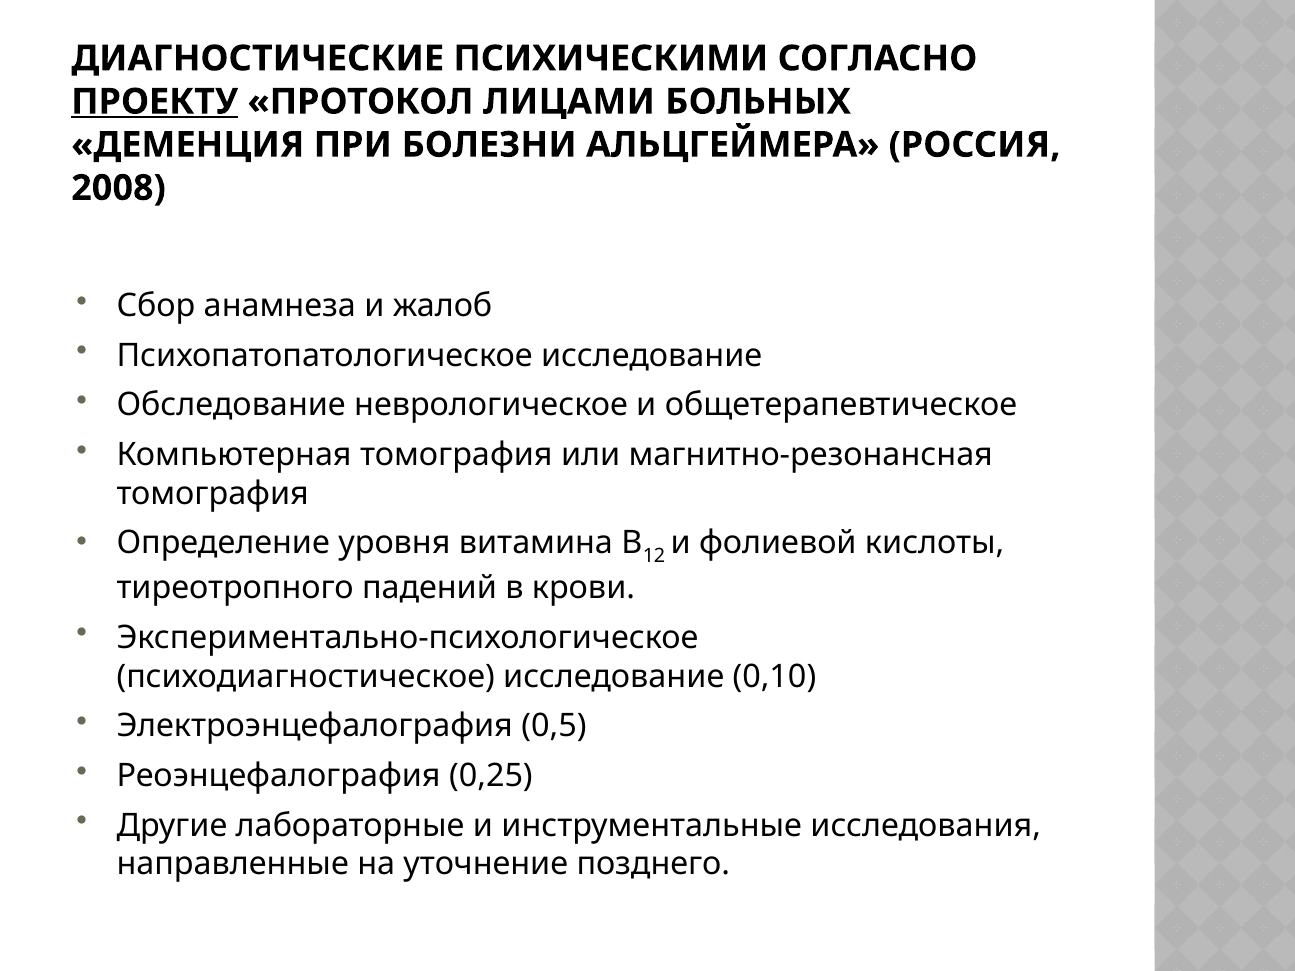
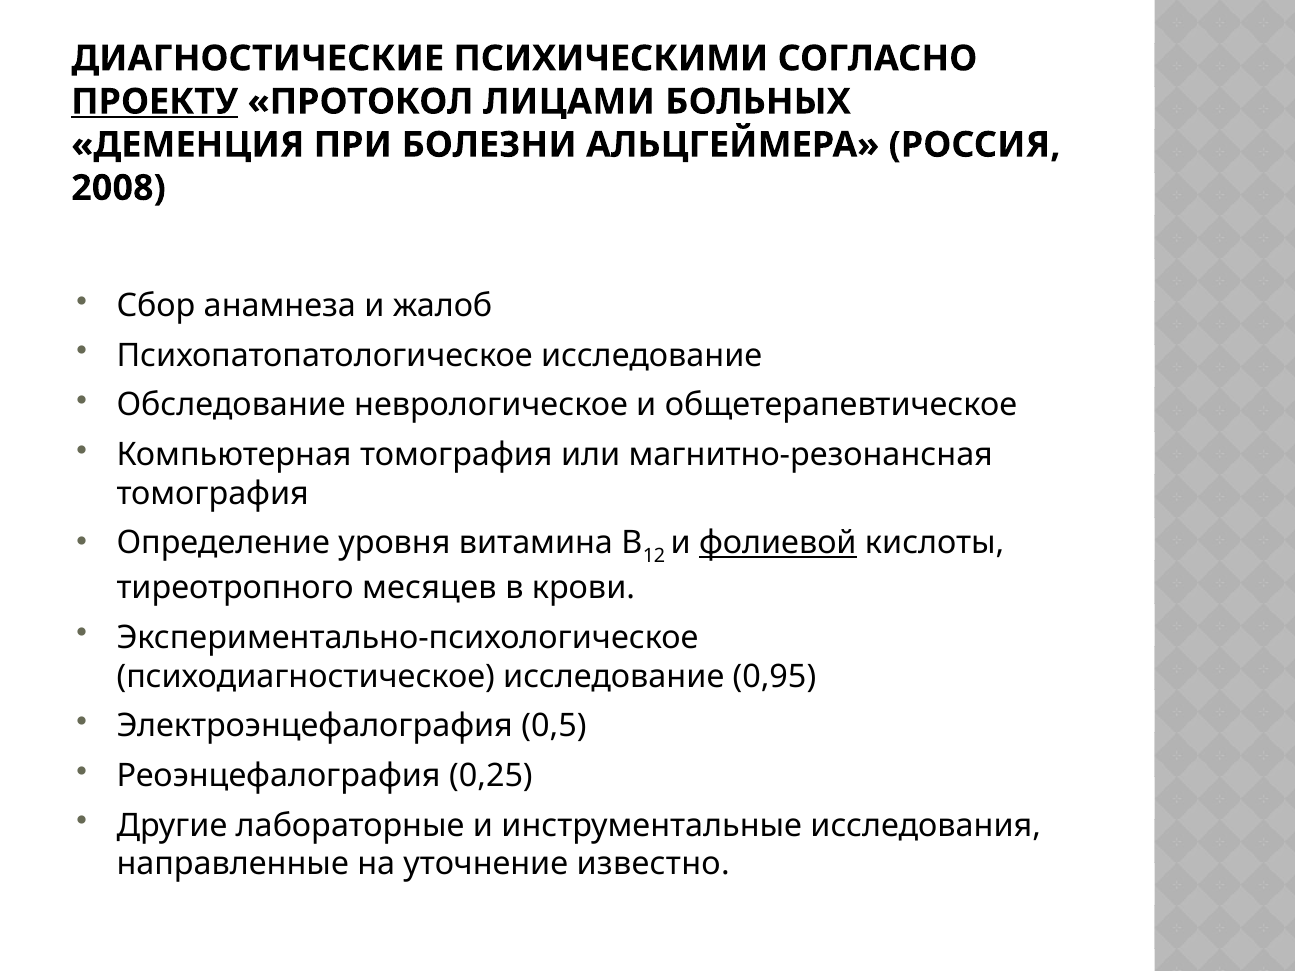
фолиевой underline: none -> present (778, 543)
падений: падений -> месяцев (429, 588)
0,10: 0,10 -> 0,95 (774, 677)
позднего: позднего -> известно (653, 864)
